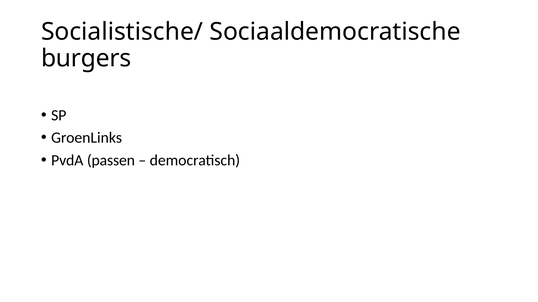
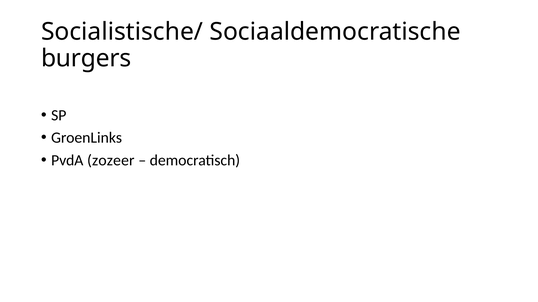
passen: passen -> zozeer (111, 161)
